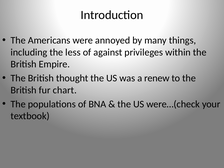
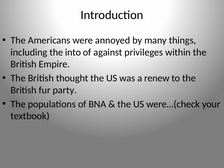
less: less -> into (73, 52)
chart: chart -> party (65, 90)
